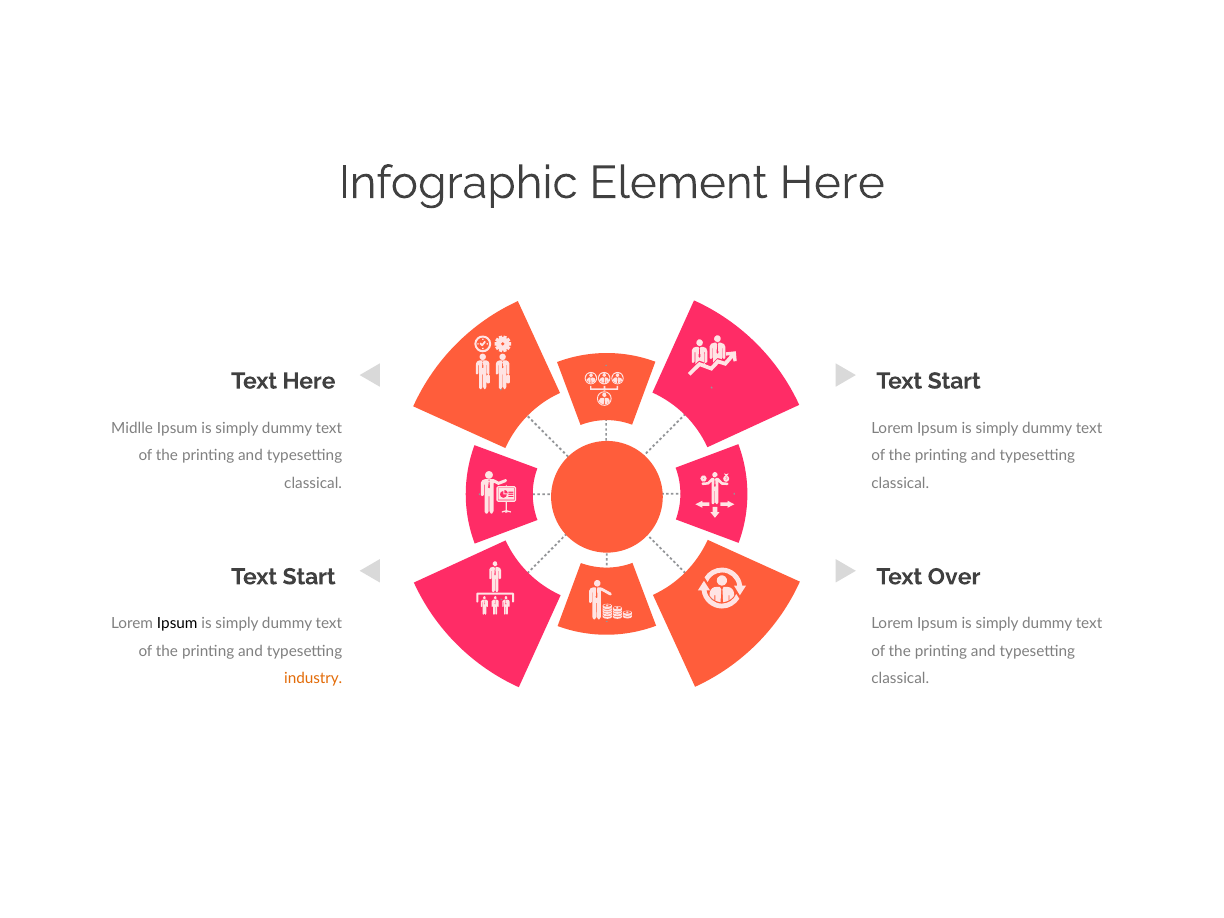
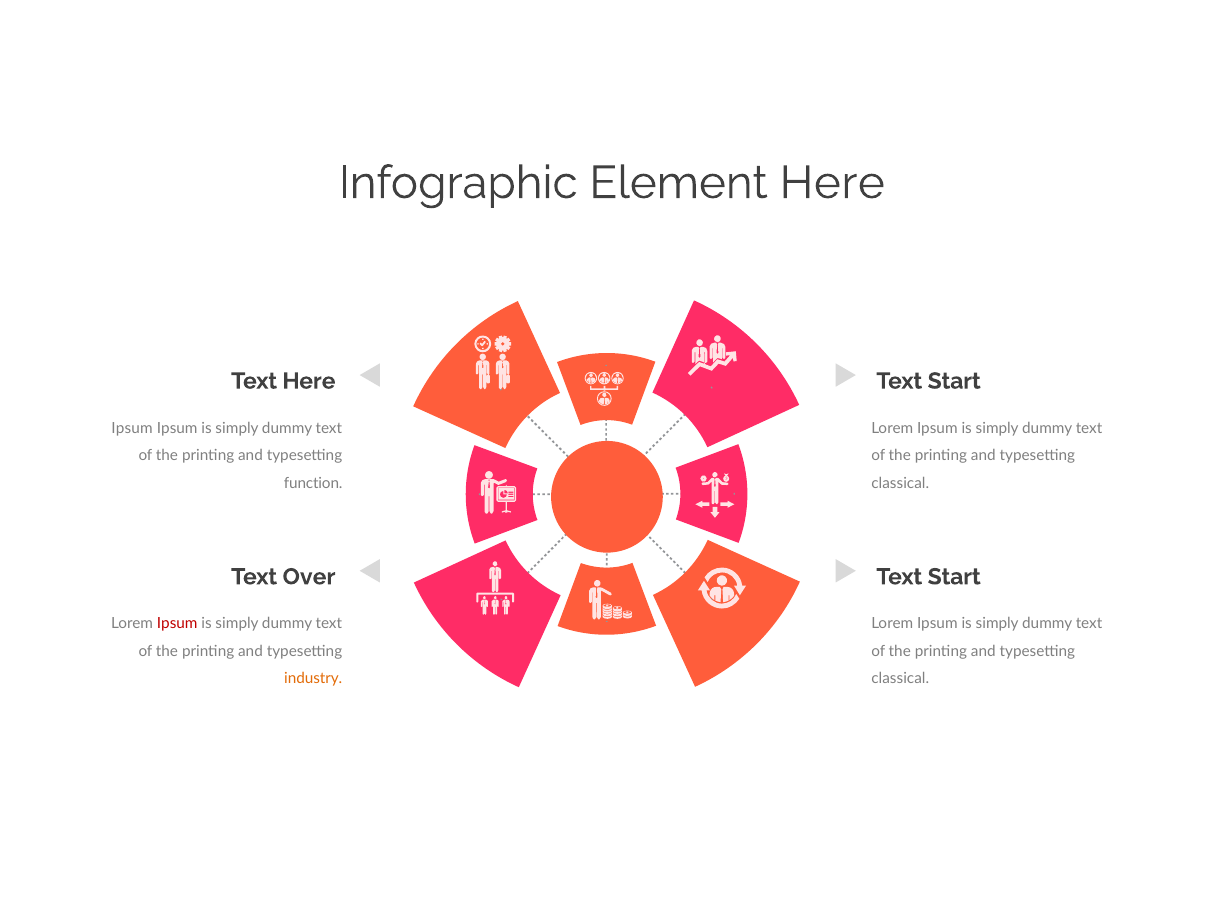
Midlle: Midlle -> Ipsum (132, 428)
classical: classical -> function (313, 483)
Start: Start -> Over (309, 577)
Over: Over -> Start (954, 577)
Ipsum colour: black -> red (177, 624)
